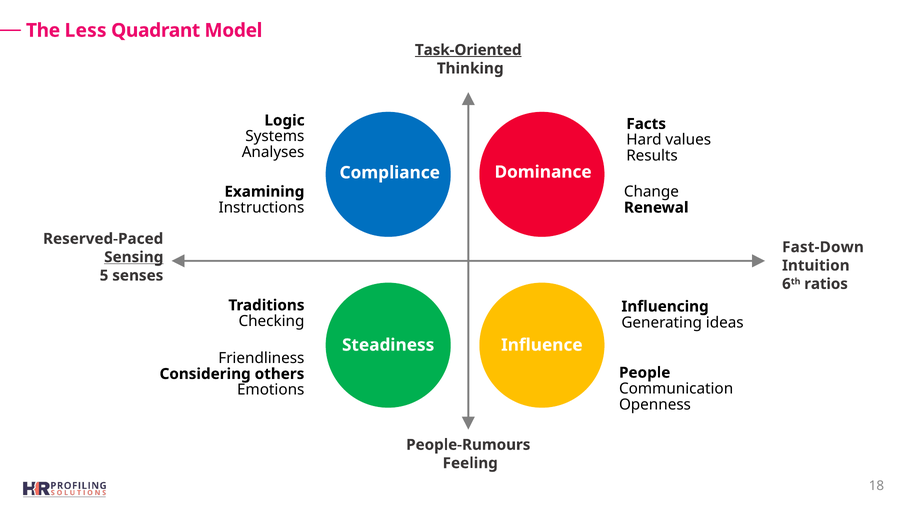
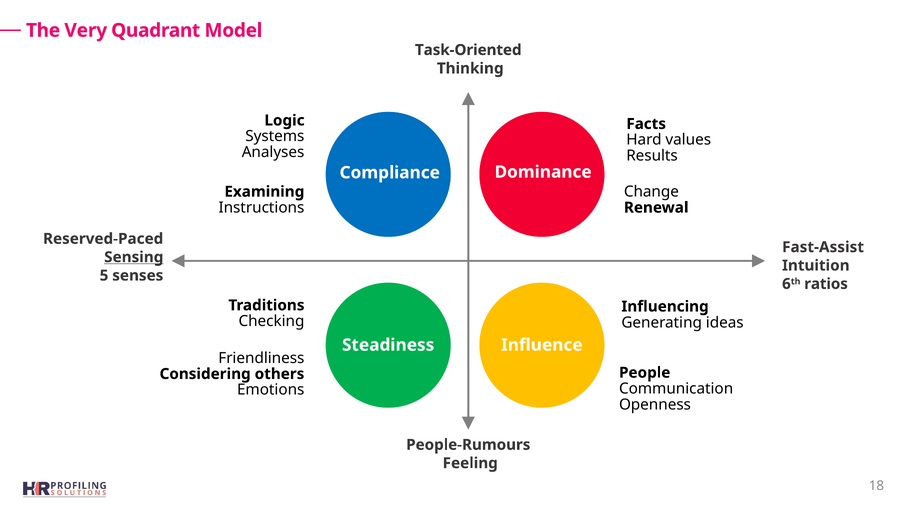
Less: Less -> Very (86, 30)
Task-Oriented underline: present -> none (468, 50)
Fast-Down: Fast-Down -> Fast-Assist (823, 247)
